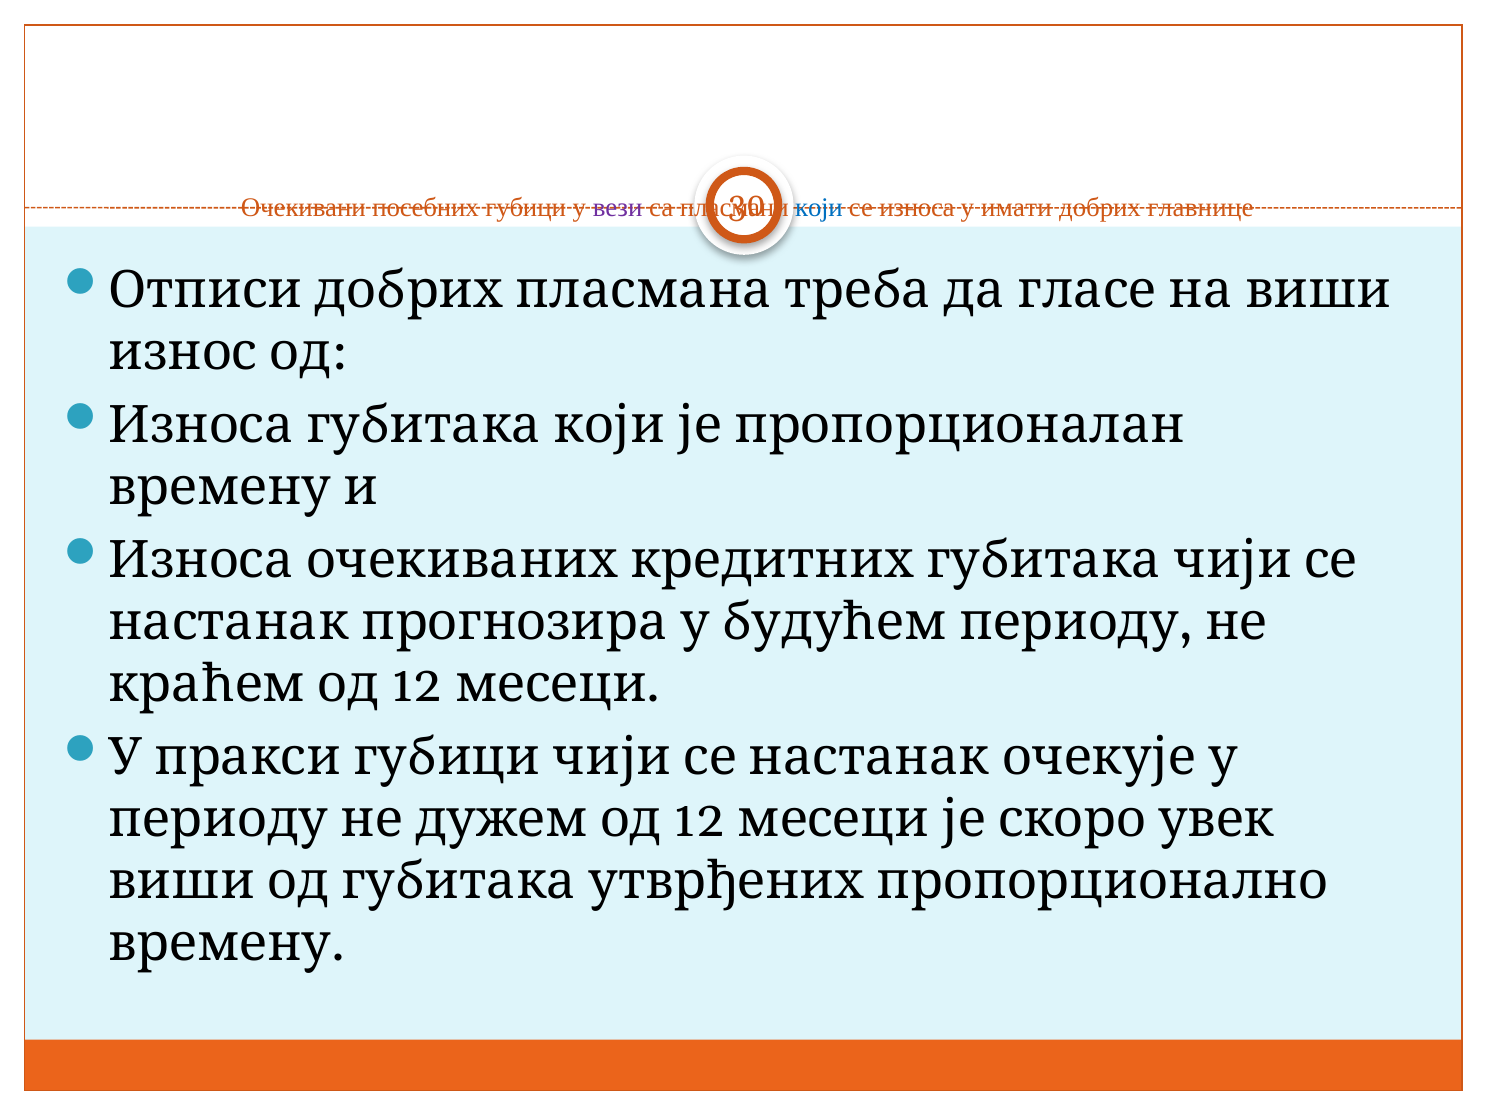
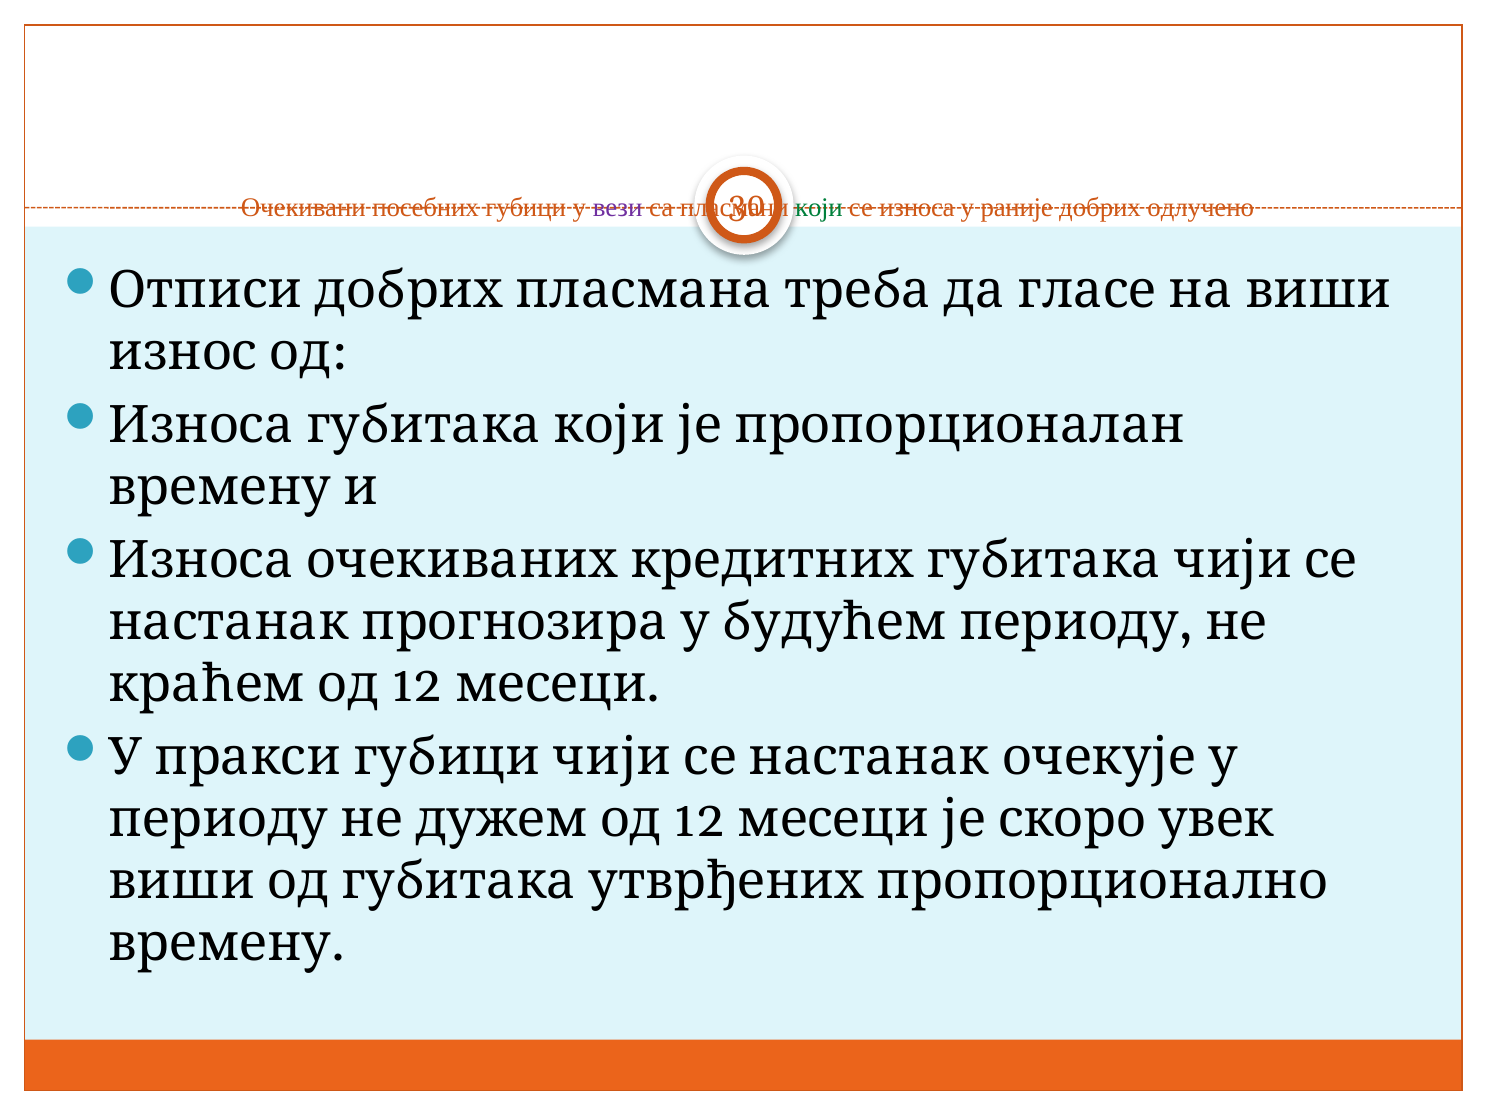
који colour: blue -> green (819, 208)
имати: имати -> раније (1017, 208)
главнице: главнице -> одлучено (1201, 208)
